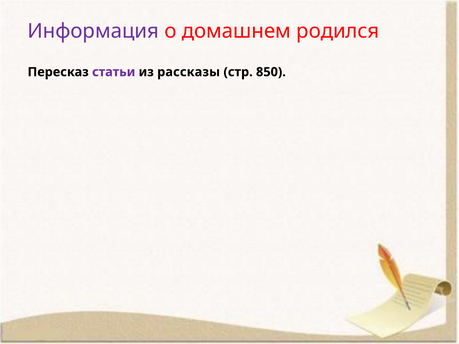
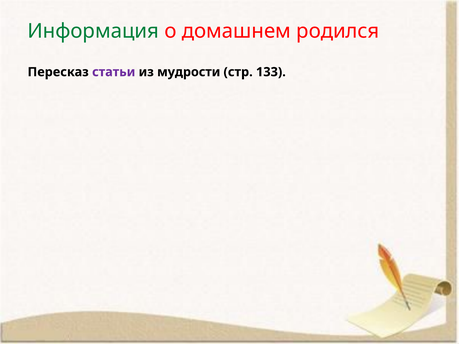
Информация colour: purple -> green (93, 31)
рассказы: рассказы -> мудрости (189, 72)
850: 850 -> 133 (271, 72)
